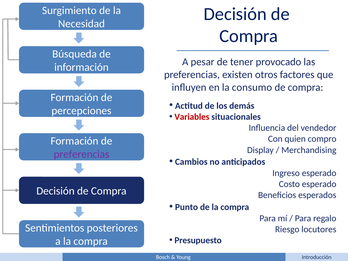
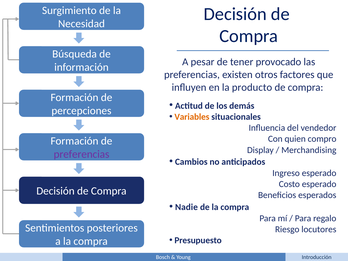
consumo: consumo -> producto (252, 87)
Variables colour: red -> orange (192, 117)
Punto: Punto -> Nadie (186, 207)
